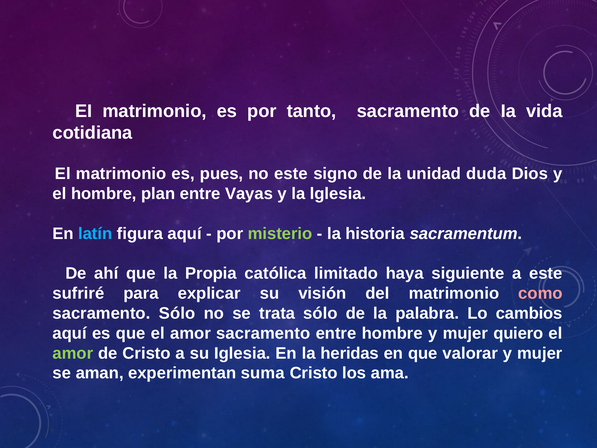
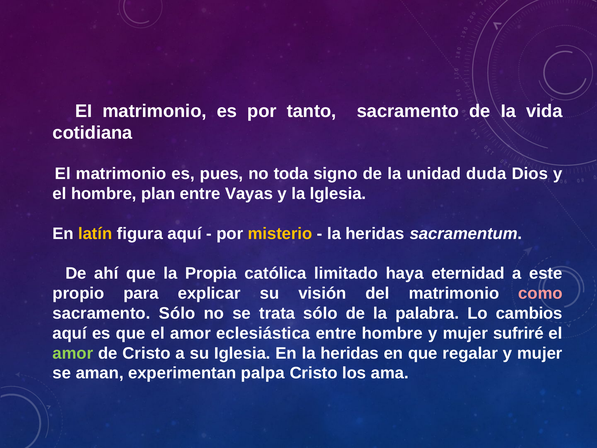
no este: este -> toda (291, 174)
latín colour: light blue -> yellow (95, 233)
misterio colour: light green -> yellow (280, 233)
historia: historia -> heridas (375, 233)
siguiente: siguiente -> eternidad (468, 273)
sufriré: sufriré -> propio (78, 293)
amor sacramento: sacramento -> eclesiástica (263, 333)
quiero: quiero -> sufriré (518, 333)
valorar: valorar -> regalar (470, 353)
suma: suma -> palpa (263, 373)
